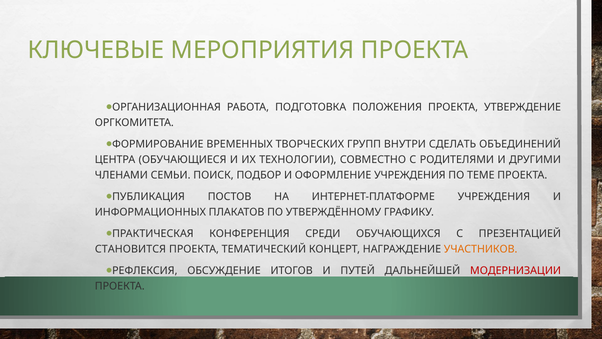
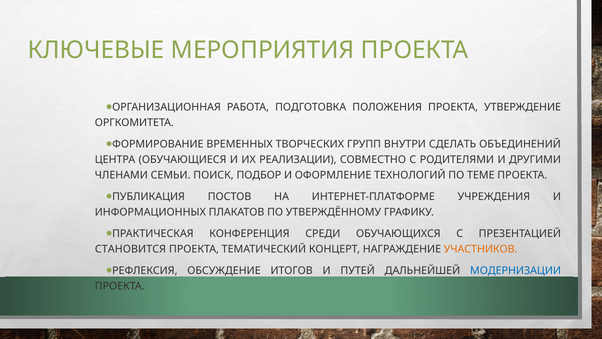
ТЕХНОЛОГИИ: ТЕХНОЛОГИИ -> РЕАЛИЗАЦИИ (298, 160)
ОФОРМЛЕНИЕ УЧРЕЖДЕНИЯ: УЧРЕЖДЕНИЯ -> ТЕХНОЛОГИЙ (410, 175)
МОДЕРНИЗАЦИИ colour: red -> blue (516, 271)
